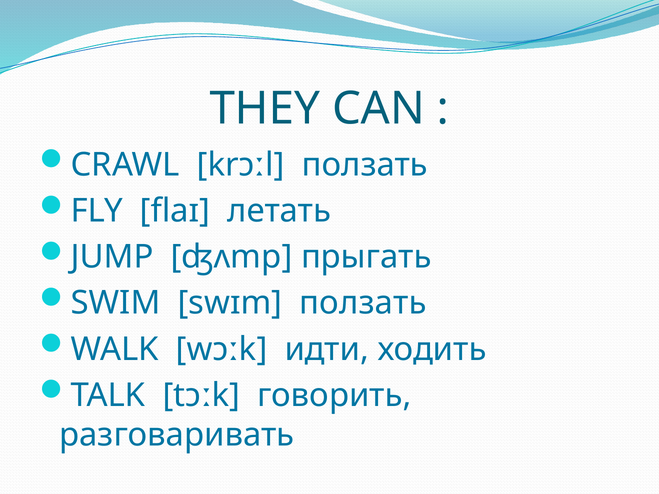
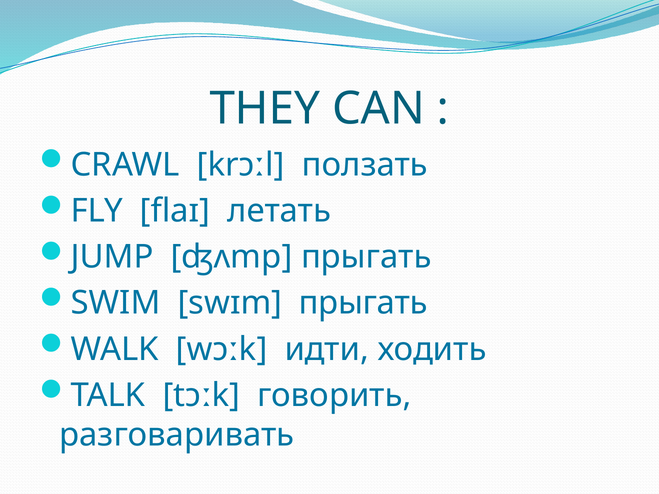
swɪm ползать: ползать -> прыгать (363, 303)
